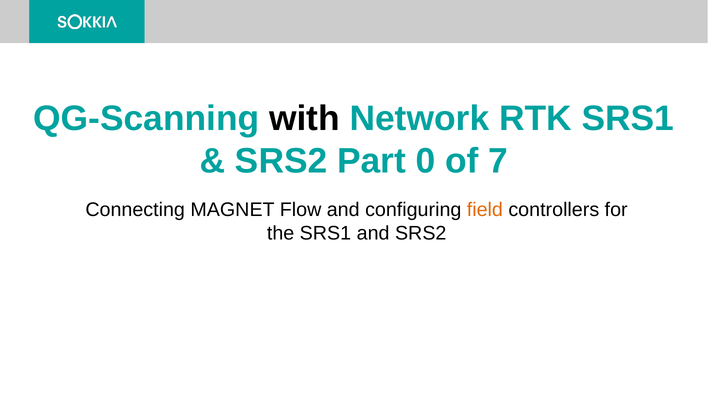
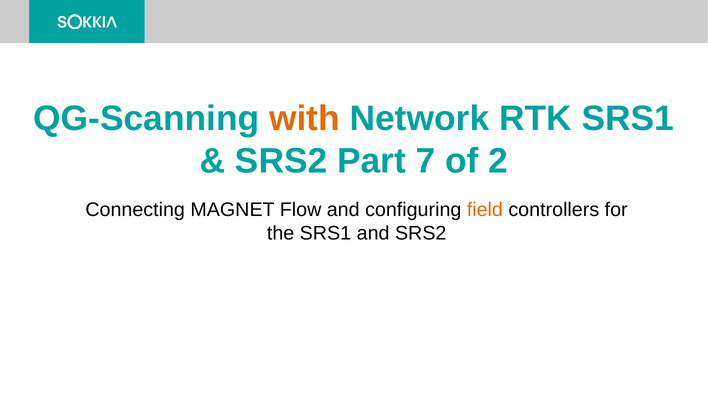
with colour: black -> orange (305, 119)
0: 0 -> 7 (426, 161)
7: 7 -> 2 (498, 161)
